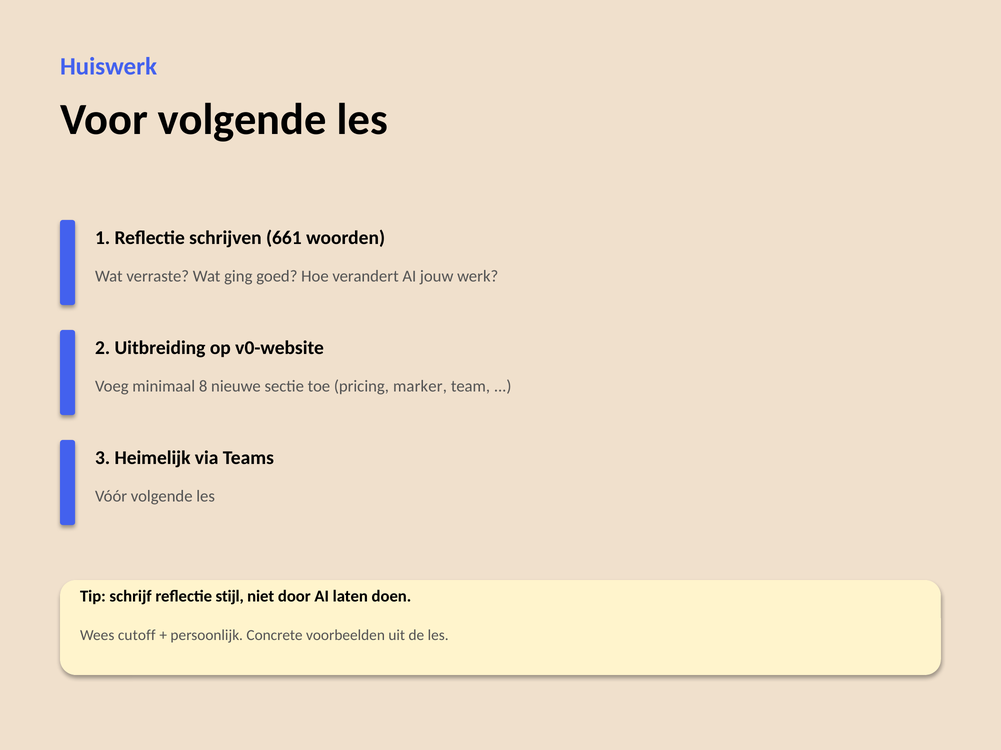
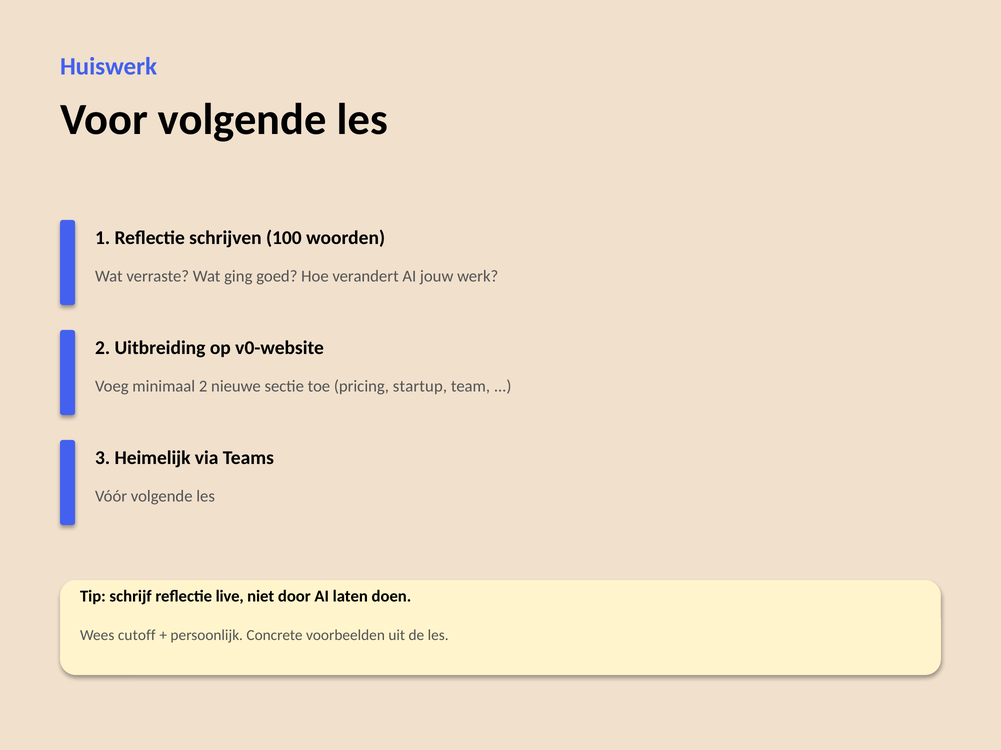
661: 661 -> 100 (284, 238)
minimaal 8: 8 -> 2 (203, 387)
marker: marker -> startup (420, 387)
stijl: stijl -> live (230, 597)
